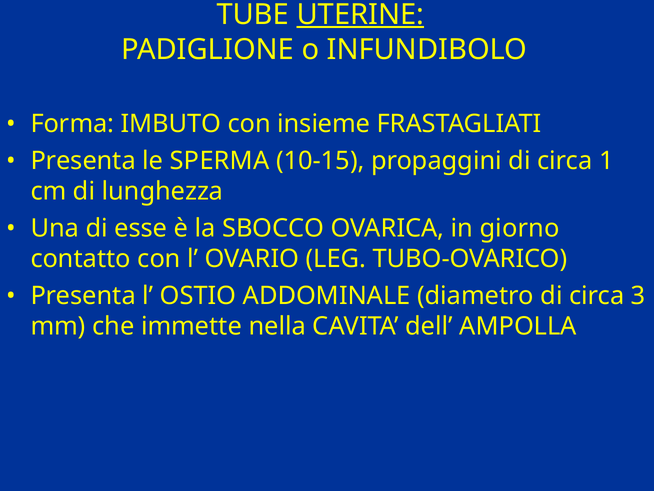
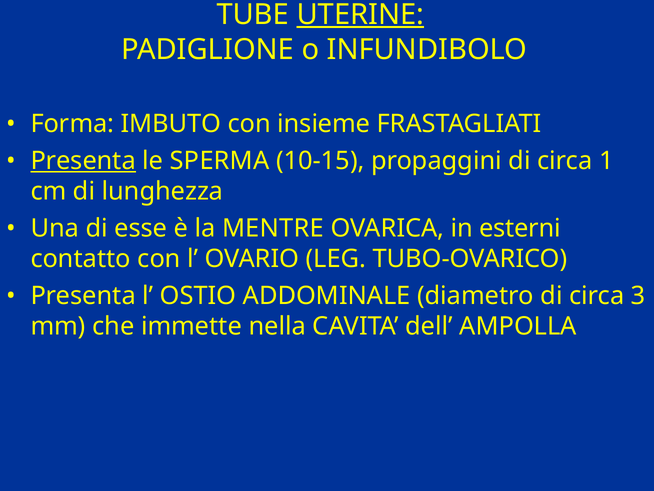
Presenta underline: none -> present (83, 161)
SBOCCO: SBOCCO -> MENTRE (273, 228)
giorno: giorno -> esterni (520, 228)
